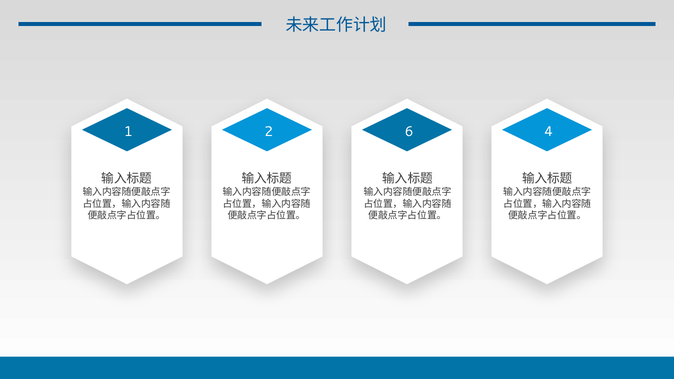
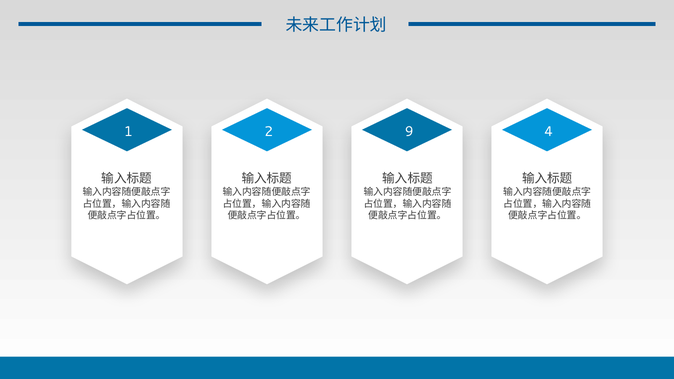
6: 6 -> 9 (409, 131)
